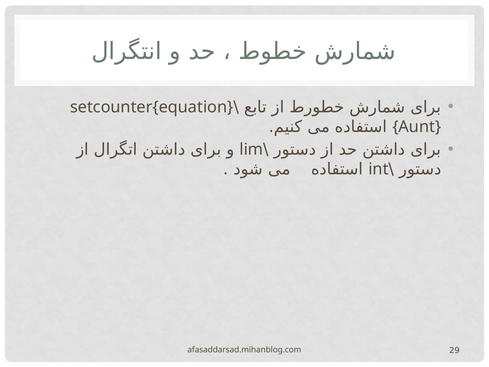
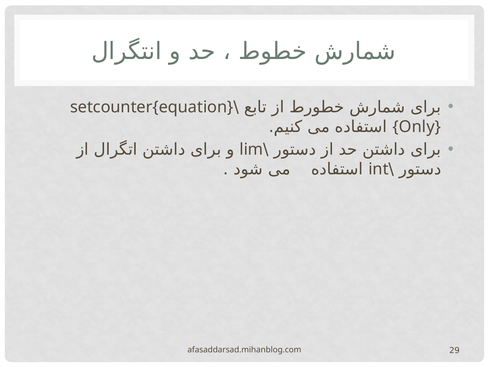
Aunt: Aunt -> Only (417, 127)
